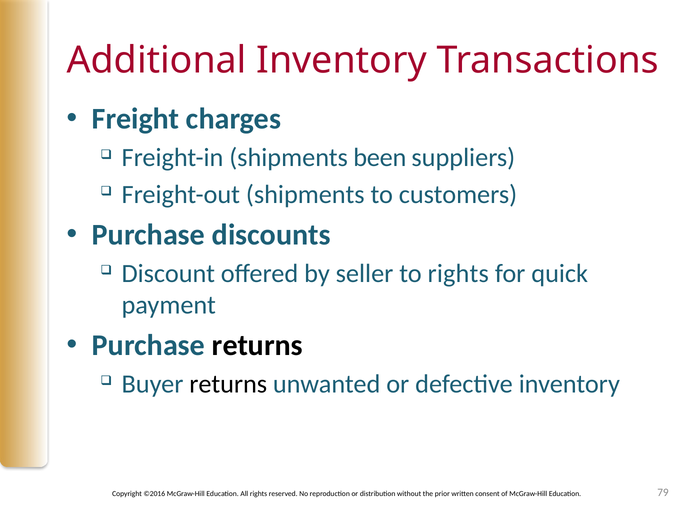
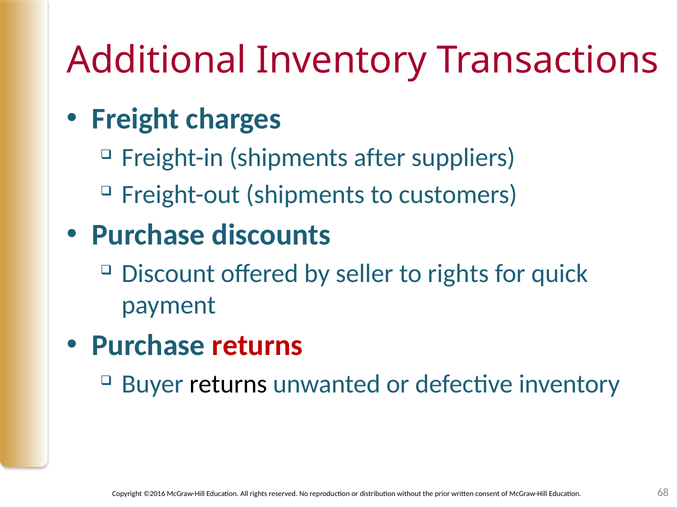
been: been -> after (380, 158)
returns colour: black -> red (257, 346)
79: 79 -> 68 (663, 493)
